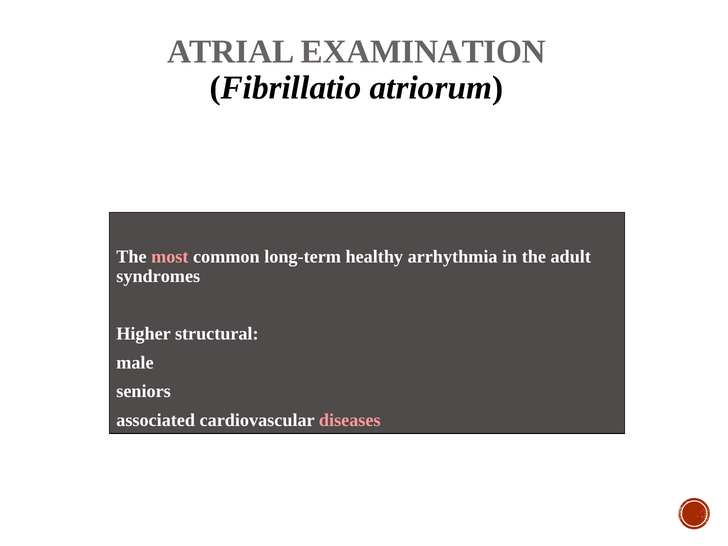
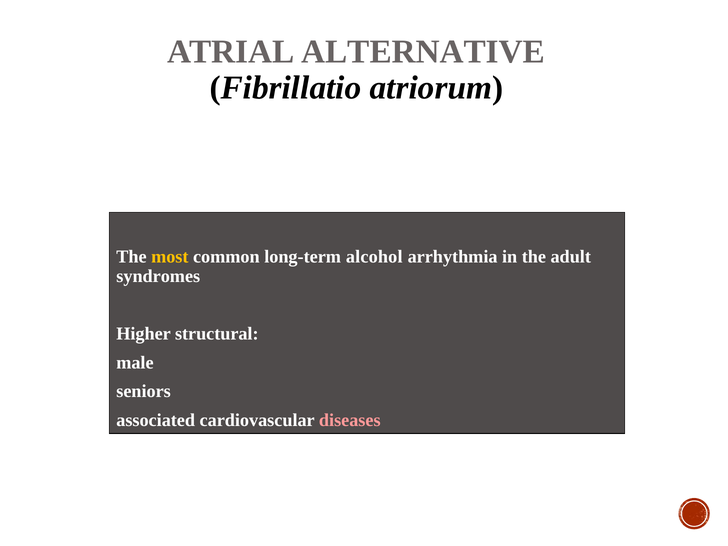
EXAMINATION: EXAMINATION -> ALTERNATIVE (423, 52)
most colour: pink -> yellow (170, 257)
healthy: healthy -> alcohol (374, 257)
